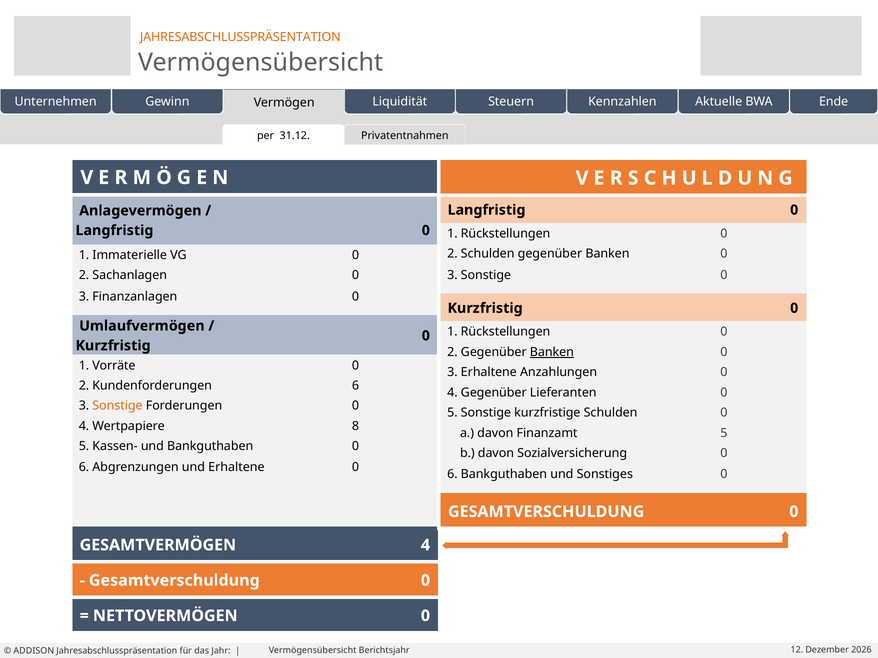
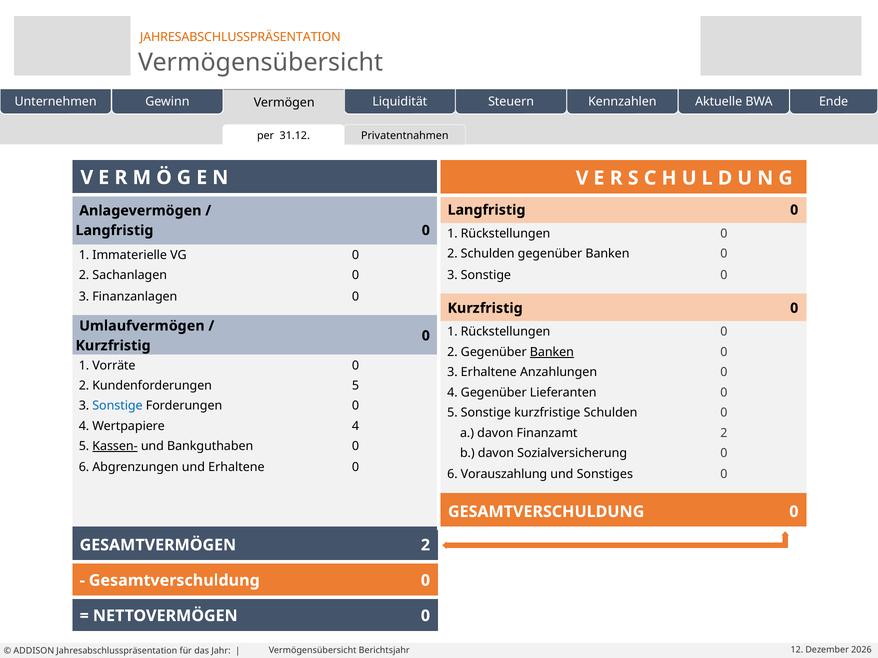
Kundenforderungen 6: 6 -> 5 (356, 386)
Sonstige colour: orange -> blue (117, 406)
Wertpapiere 8: 8 -> 4 (356, 426)
Finanzamt 5: 5 -> 2 (724, 433)
Kassen- underline: none -> present (115, 446)
6 Bankguthaben: Bankguthaben -> Vorauszahlung (504, 474)
GESAMTVERMÖGEN 4: 4 -> 2 (425, 545)
